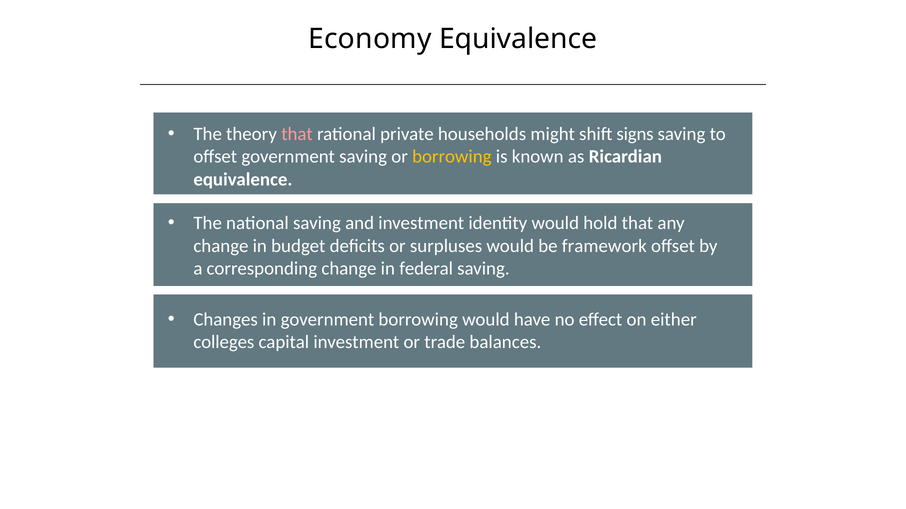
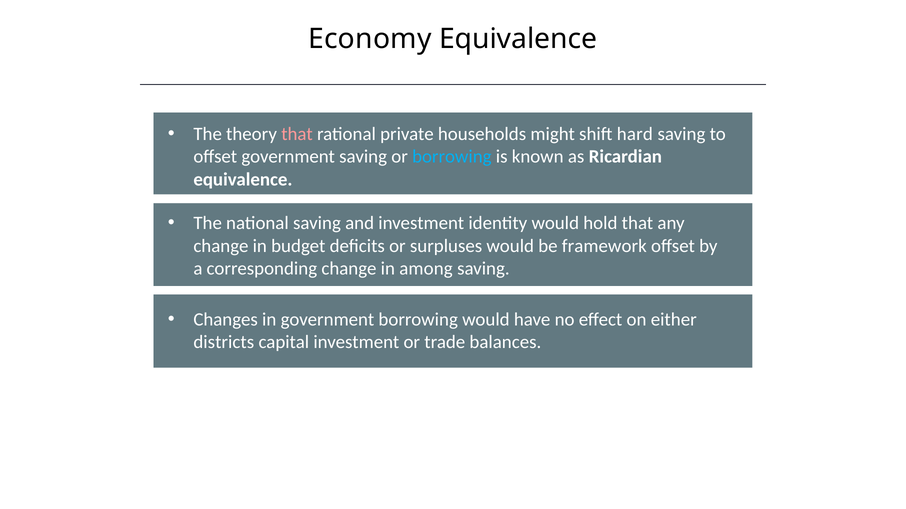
signs: signs -> hard (635, 134)
borrowing colour: yellow -> light blue (452, 157)
federal: federal -> among (426, 269)
colleges: colleges -> districts (224, 343)
